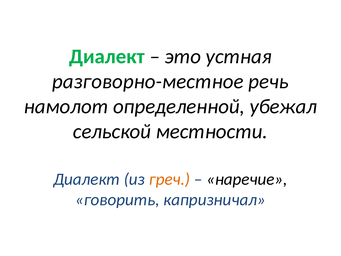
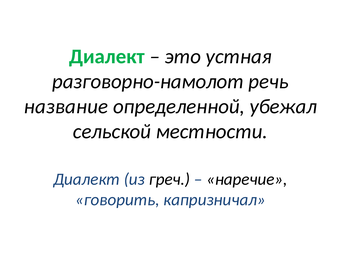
разговорно-местное: разговорно-местное -> разговорно-намолот (148, 81)
намолот: намолот -> название (66, 106)
греч colour: orange -> black (169, 179)
